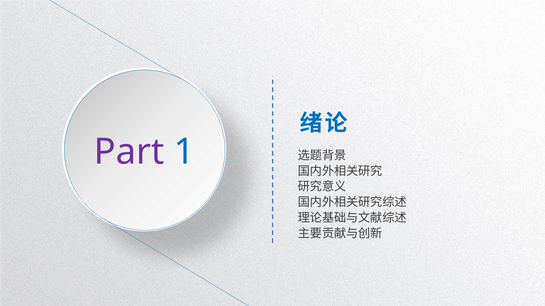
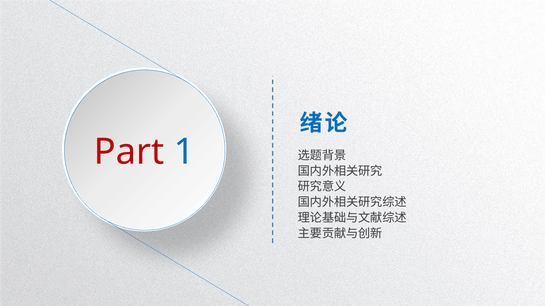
Part colour: purple -> red (129, 152)
